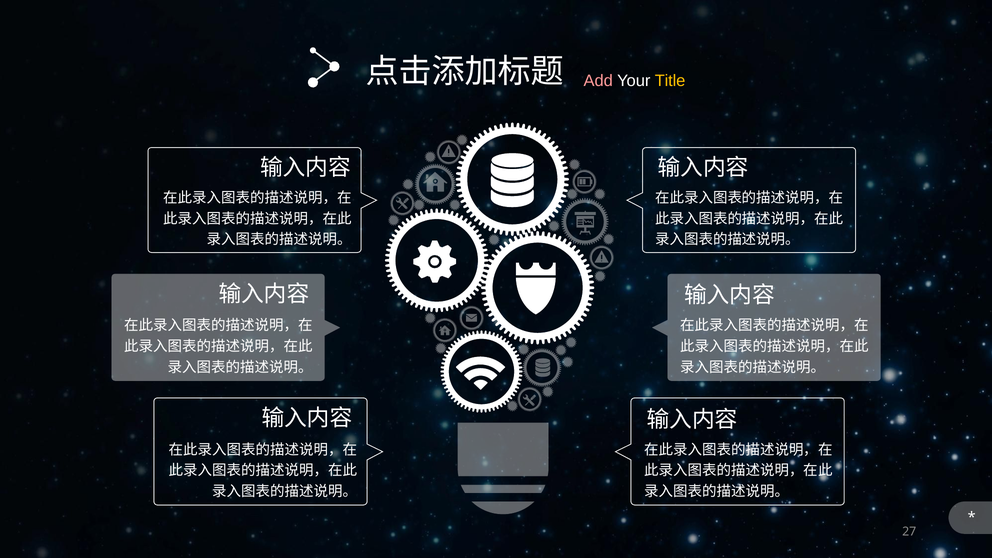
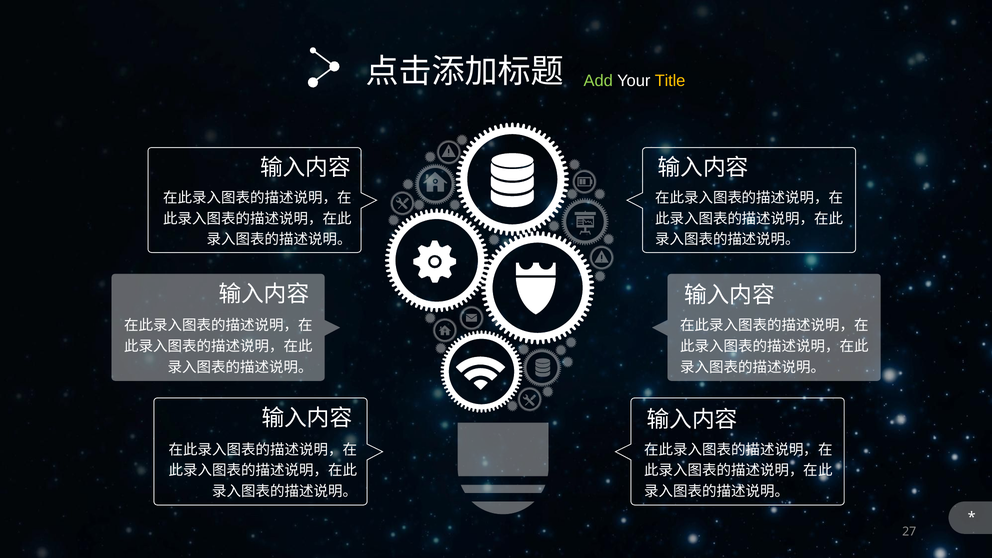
Add colour: pink -> light green (598, 81)
